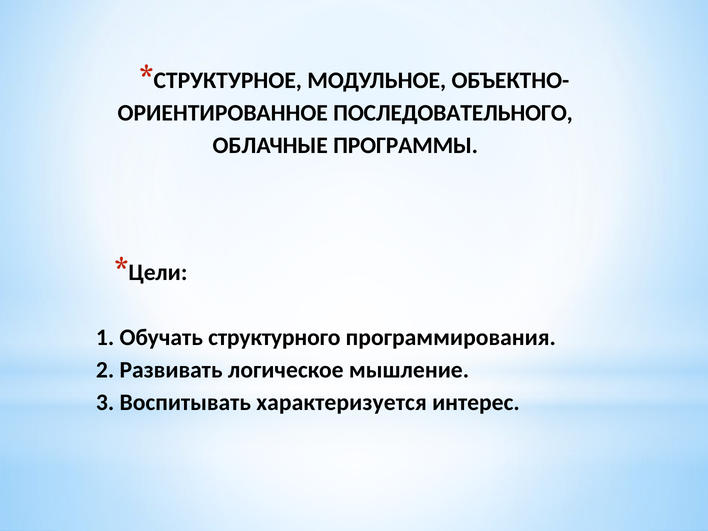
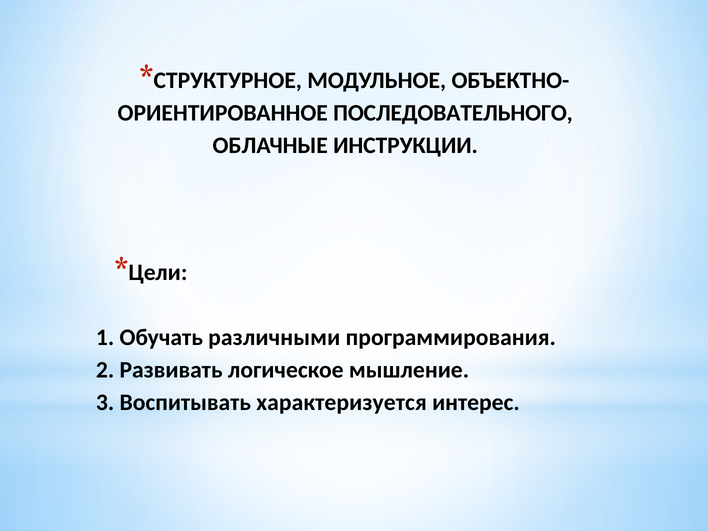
ПРОГРАММЫ: ПРОГРАММЫ -> ИНСТРУКЦИИ (406, 145)
структурного: структурного -> различными (274, 337)
